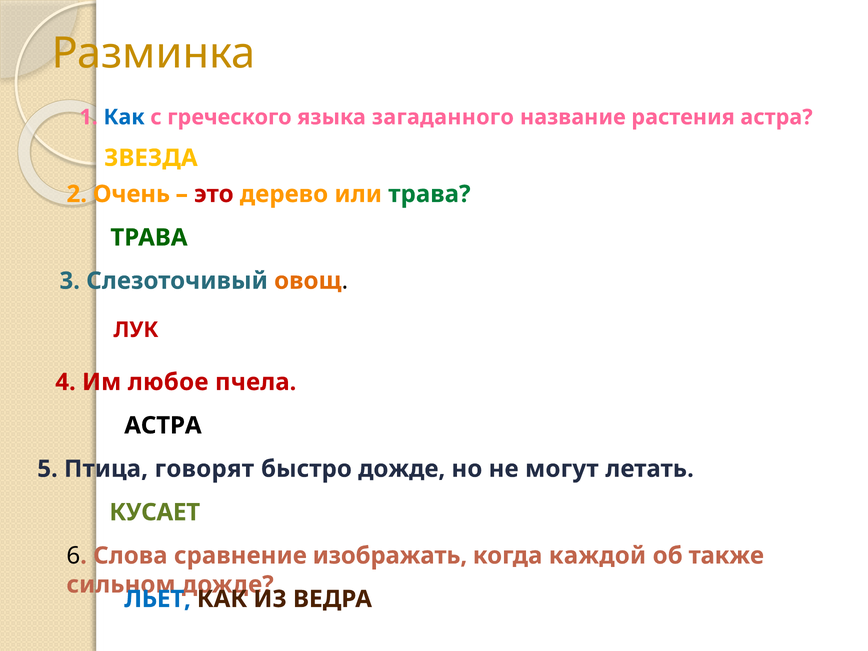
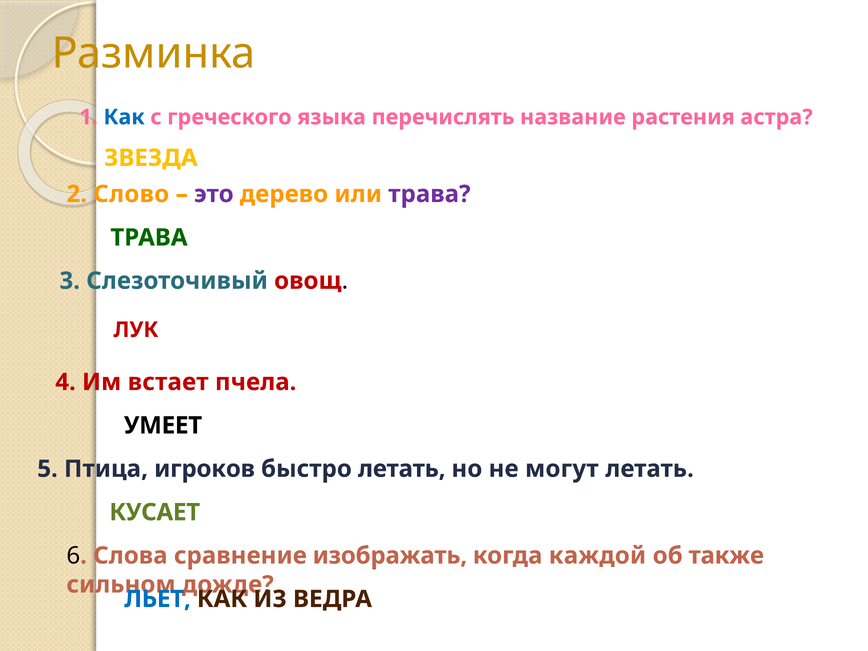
загаданного: загаданного -> перечислять (443, 117)
Очень: Очень -> Слово (131, 194)
это colour: red -> purple (214, 194)
трава colour: green -> purple (429, 194)
овощ colour: orange -> red (308, 281)
любое: любое -> встает (168, 382)
АСТРА: АСТРА -> УМЕЕТ (163, 425)
говорят: говорят -> игроков (205, 469)
быстро дожде: дожде -> летать (402, 469)
